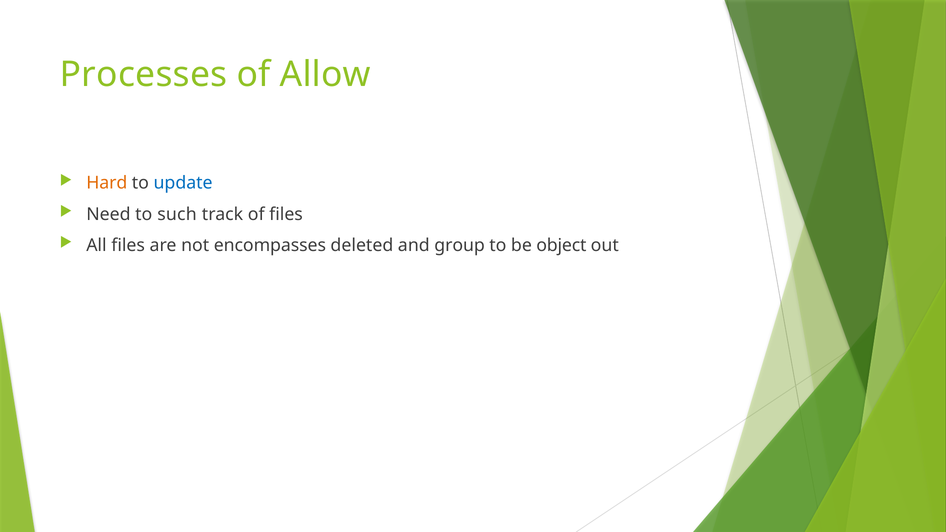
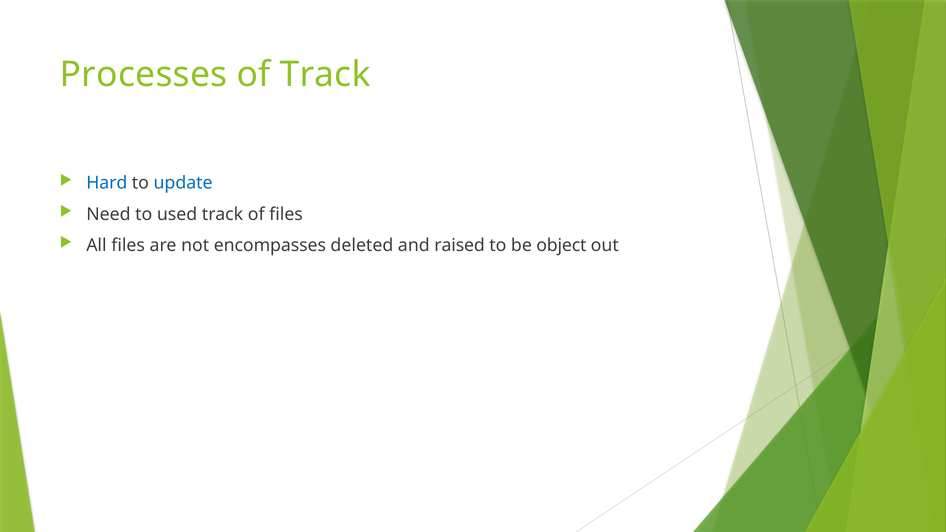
of Allow: Allow -> Track (325, 75)
Hard colour: orange -> blue (107, 183)
such: such -> used (177, 214)
group: group -> raised (460, 245)
